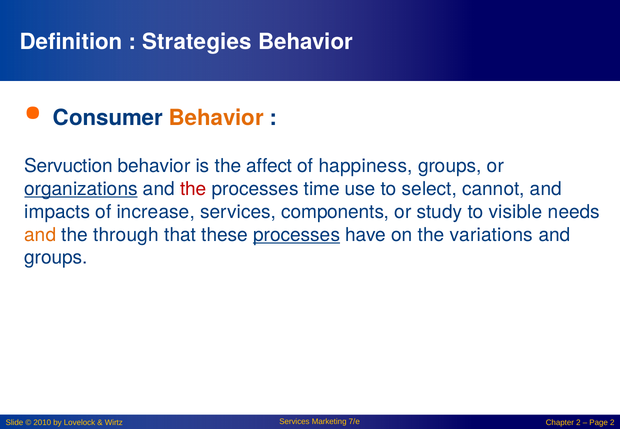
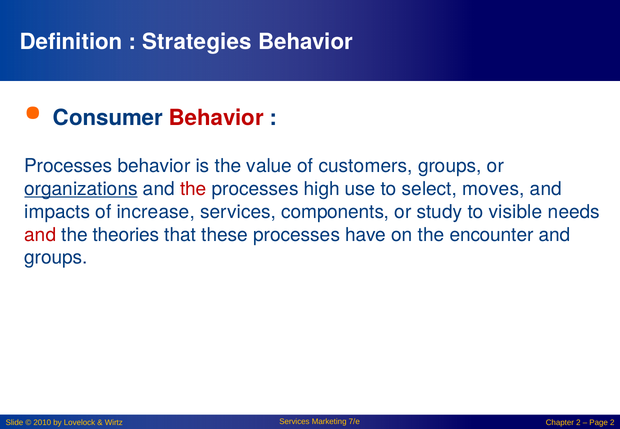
Behavior colour: orange -> red (216, 118)
Servuction: Servuction -> Processes (68, 166)
affect: affect -> value (269, 166)
happiness: happiness -> customers (366, 166)
time: time -> high (322, 189)
cannot: cannot -> moves (493, 189)
and colour: orange -> red (40, 235)
through: through -> theories (126, 235)
processes underline: present -> none (297, 235)
variations: variations -> encounter (491, 235)
